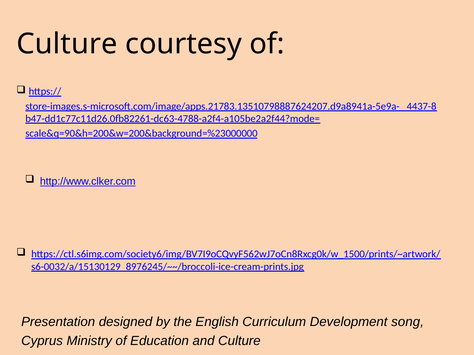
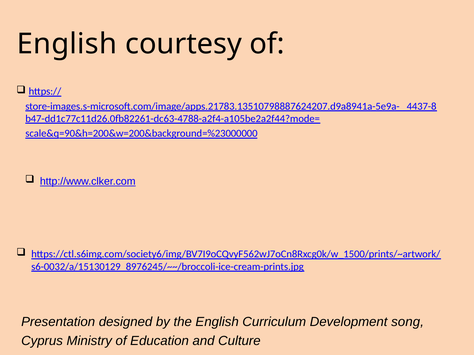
Culture: Culture -> English (67, 44)
